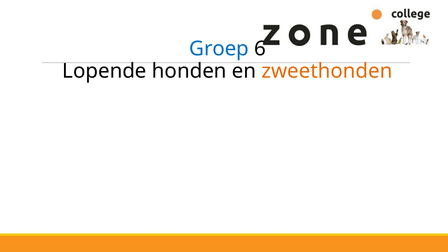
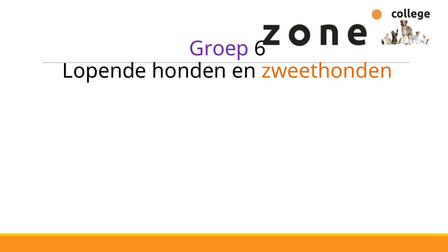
Groep colour: blue -> purple (219, 49)
